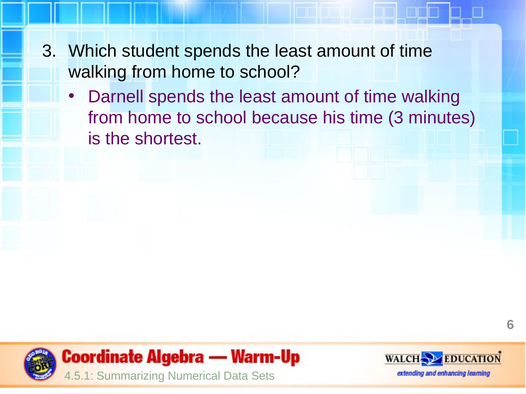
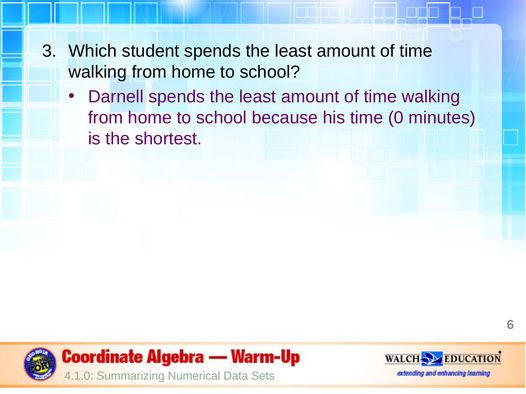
time 3: 3 -> 0 (396, 118)
4.5.1: 4.5.1 -> 4.1.0 (79, 376)
